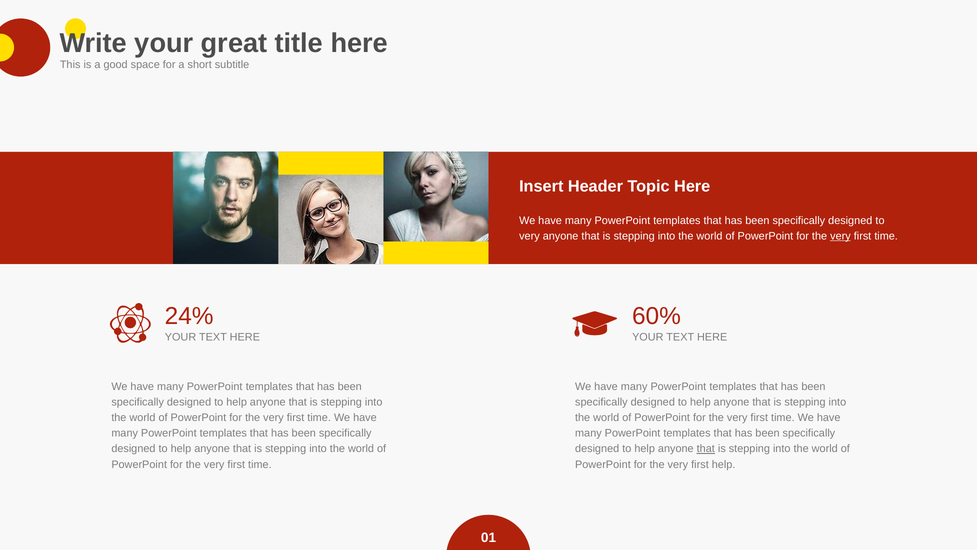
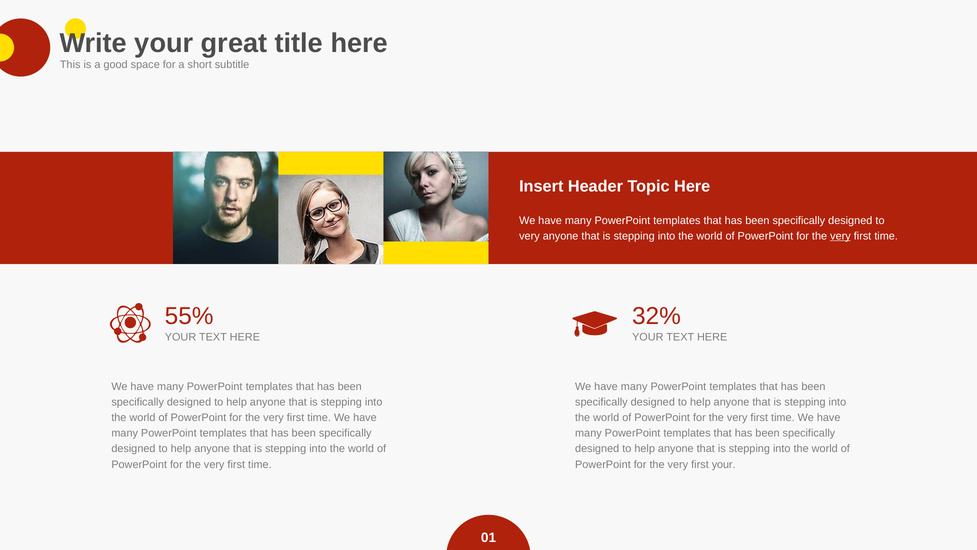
24%: 24% -> 55% (189, 316)
60%: 60% -> 32% (656, 316)
that underline: present -> none (706, 448)
first help: help -> your (724, 464)
